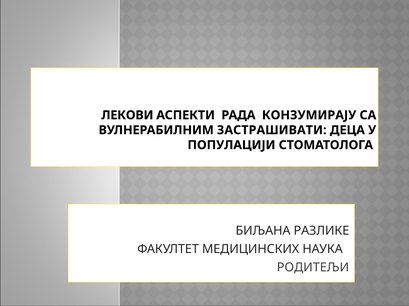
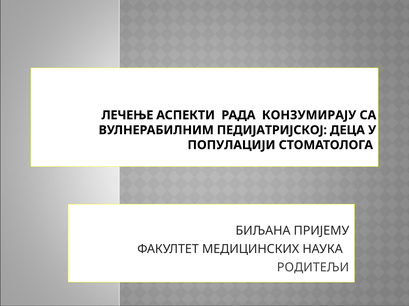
ЛЕКОВИ: ЛЕКОВИ -> ЛЕЧЕЊЕ (127, 115)
ЗАСТРАШИВАТИ: ЗАСТРАШИВАТИ -> ПЕДИЈАТРИЈСКОЈ (272, 130)
РАЗЛИКЕ: РАЗЛИКЕ -> ПРИЈЕМУ (321, 231)
